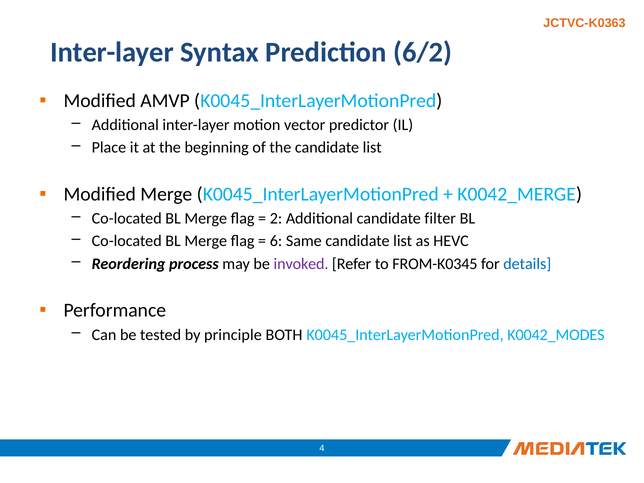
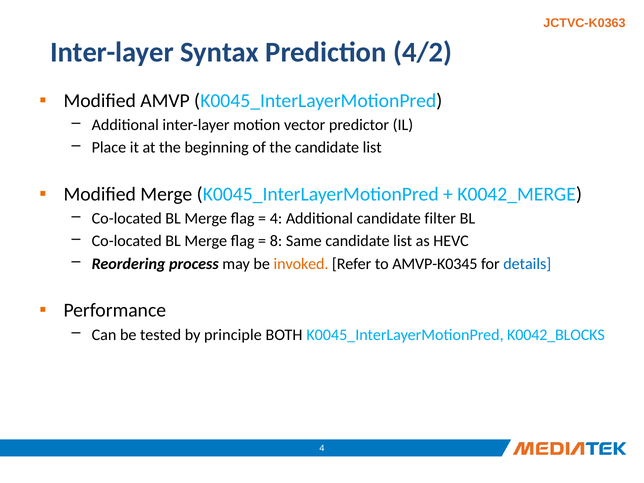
6/2: 6/2 -> 4/2 (423, 52)
2: 2 -> 4 (276, 219)
6: 6 -> 8 (276, 241)
invoked colour: purple -> orange (301, 264)
FROM-K0345: FROM-K0345 -> AMVP-K0345 (435, 264)
K0042_MODES: K0042_MODES -> K0042_BLOCKS (556, 335)
